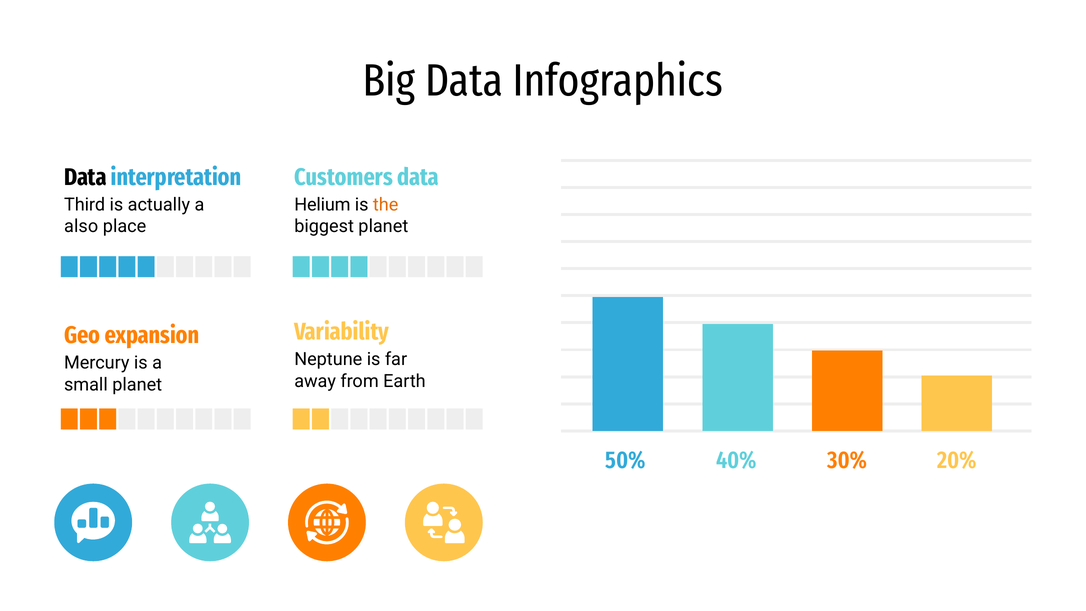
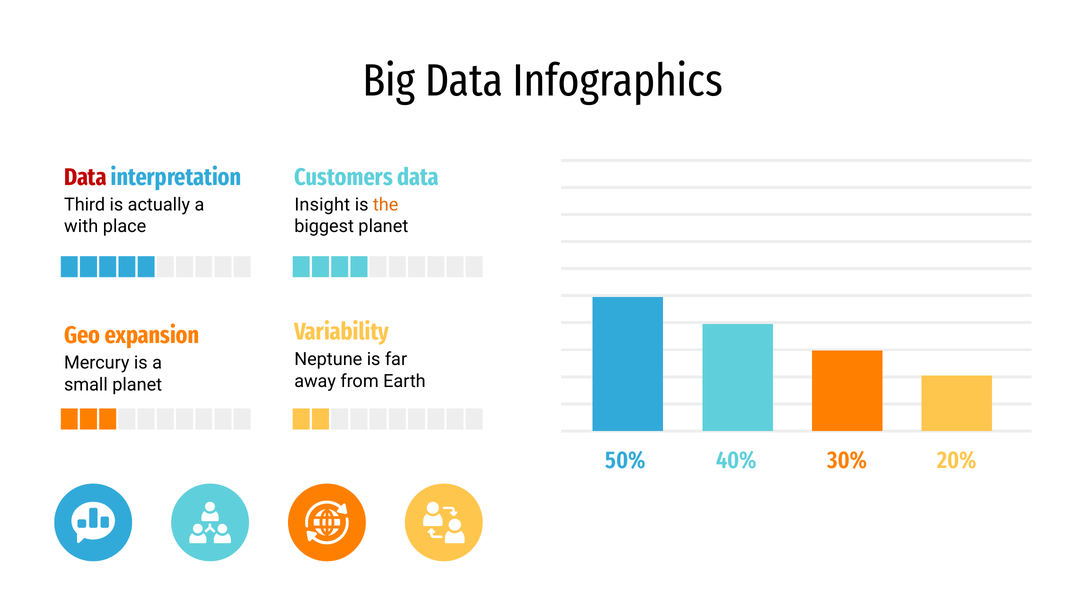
Data colour: black -> red (85, 177)
Helium: Helium -> Insight (322, 205)
also: also -> with (81, 226)
